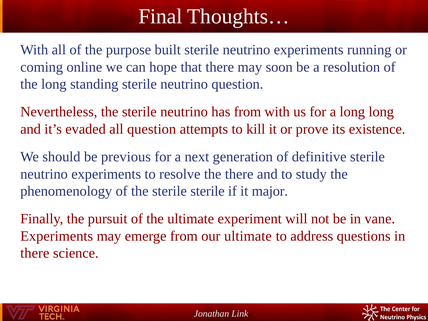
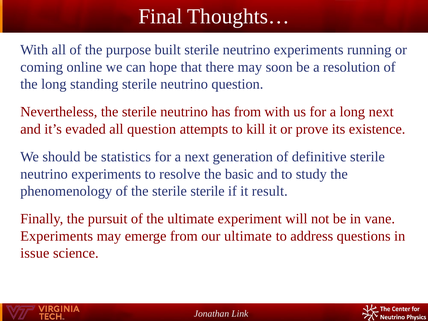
long long: long -> next (381, 112)
previous: previous -> statistics (126, 157)
the there: there -> basic (239, 174)
major: major -> result (270, 191)
there: there -> issue (35, 253)
